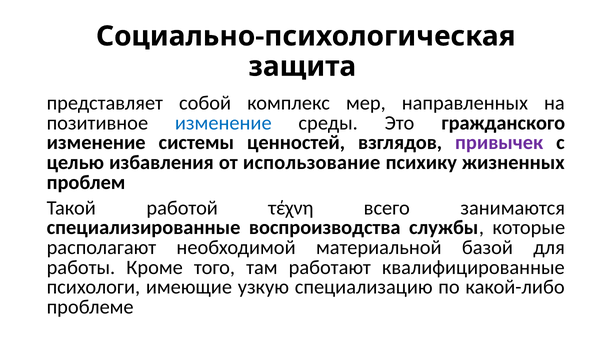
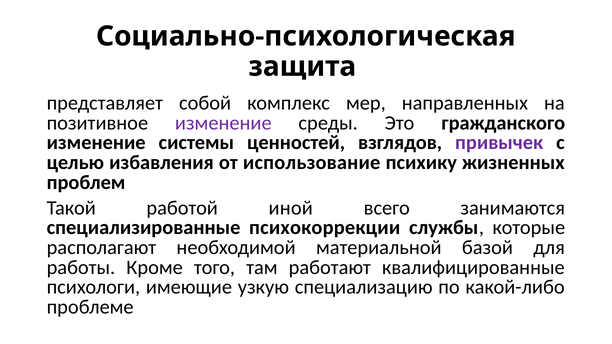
изменение colour: blue -> purple (223, 123)
τέχνη: τέχνη -> иной (291, 208)
воспроизводства: воспроизводства -> психокоррекции (325, 228)
